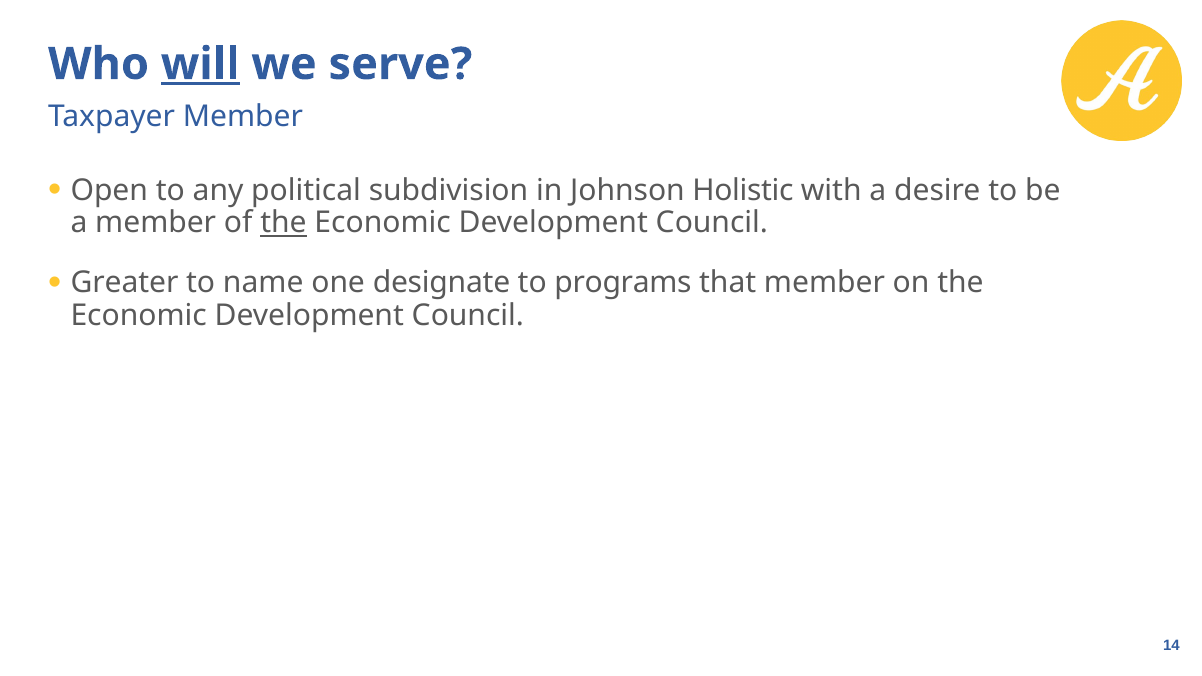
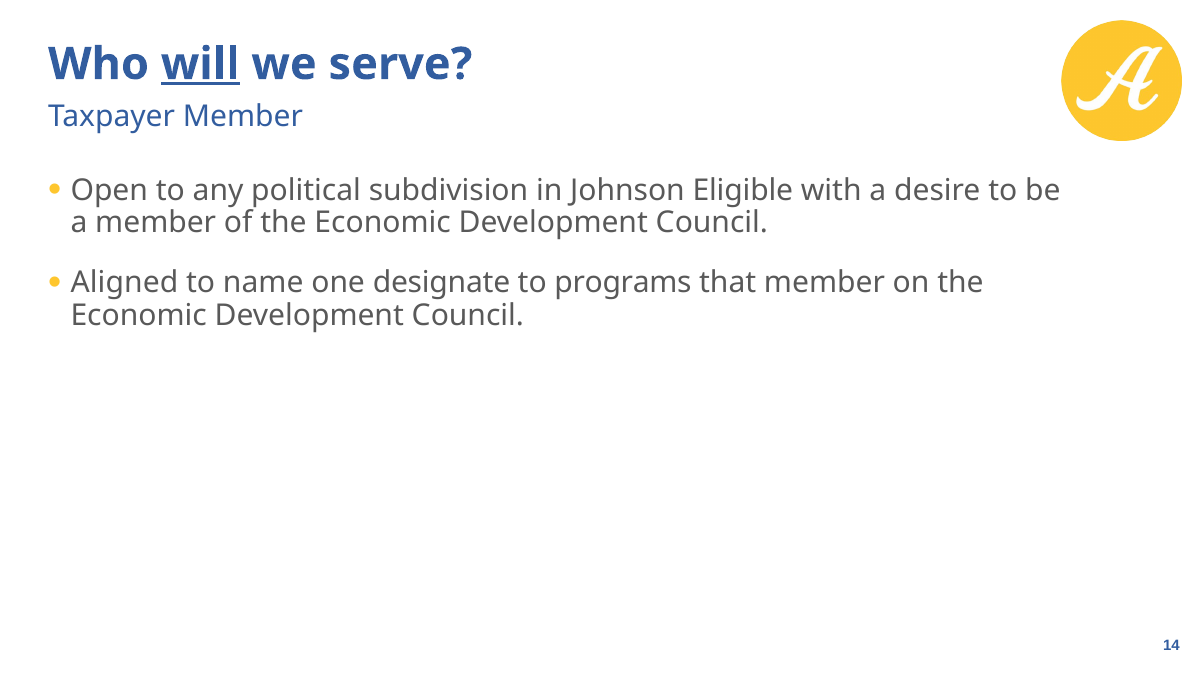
Holistic: Holistic -> Eligible (743, 191)
the underline: present -> none (284, 223)
Greater: Greater -> Aligned (124, 283)
